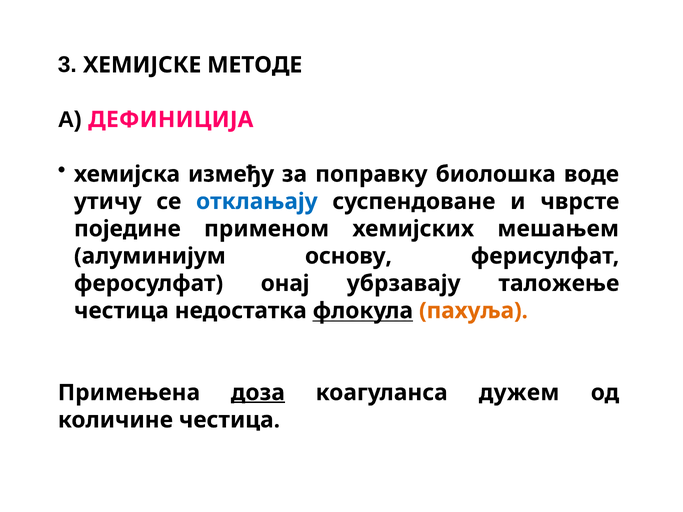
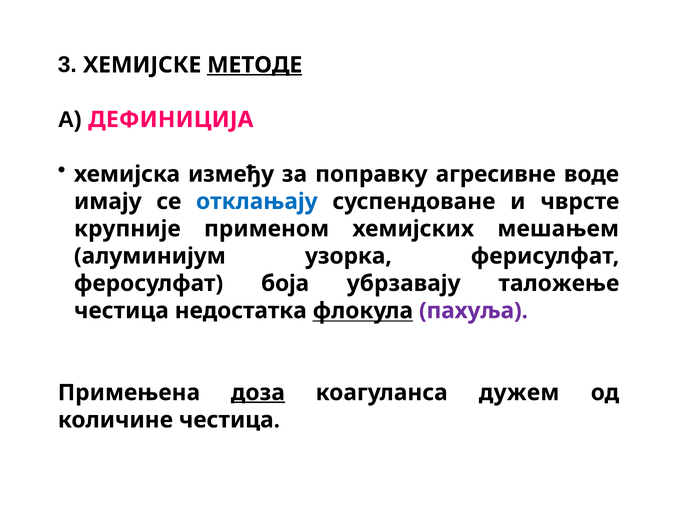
МЕТОДЕ underline: none -> present (255, 65)
биолошка: биолошка -> агресивне (496, 174)
утичу: утичу -> имају (108, 202)
поједине: поједине -> крупније (127, 229)
основу: основу -> узорка (348, 256)
онај: онај -> боја (285, 284)
пахуља colour: orange -> purple (473, 311)
